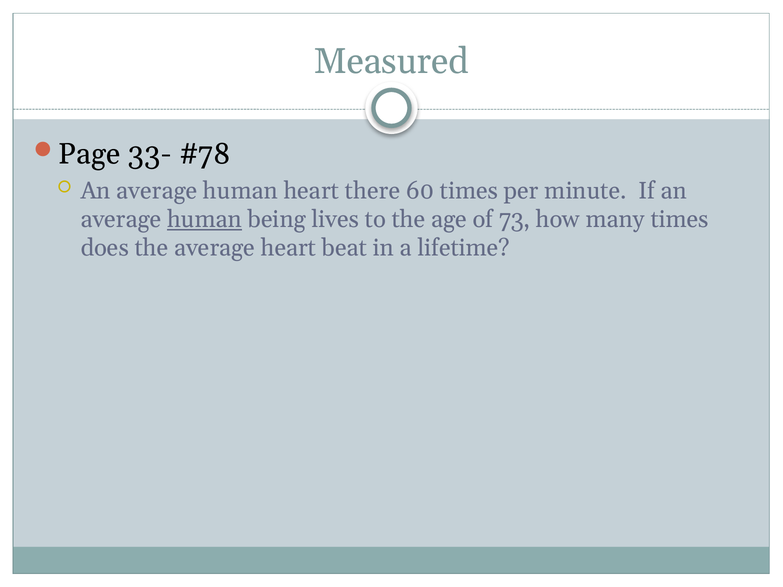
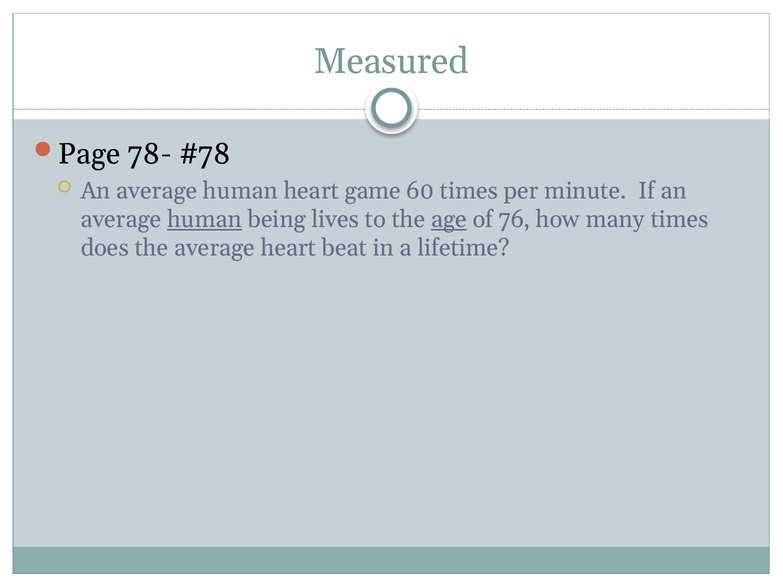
33-: 33- -> 78- (150, 154)
there: there -> game (373, 191)
age underline: none -> present (449, 219)
73: 73 -> 76 (515, 219)
